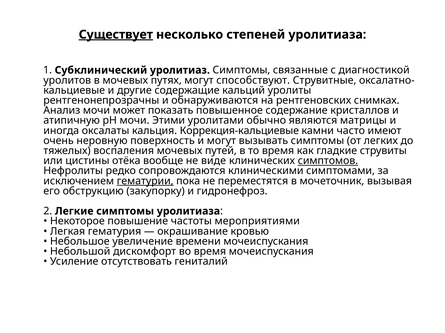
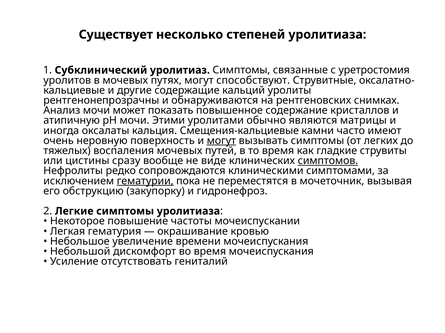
Существует underline: present -> none (116, 35)
диагностикой: диагностикой -> уретростомия (374, 70)
Коррекция-кальциевые: Коррекция-кальциевые -> Смещения-кальциевые (239, 131)
могут underline: none -> present (221, 141)
отёка: отёка -> сразу (126, 161)
мероприятиями: мероприятиями -> мочеиспускании (257, 222)
